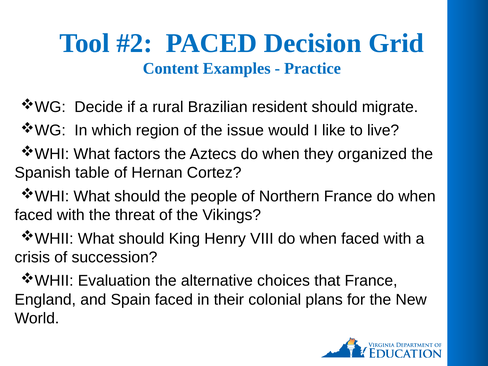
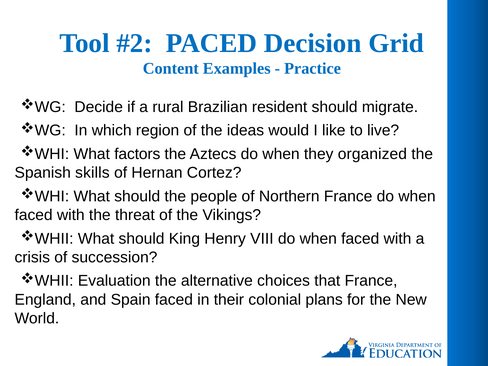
issue: issue -> ideas (245, 130)
table: table -> skills (92, 173)
